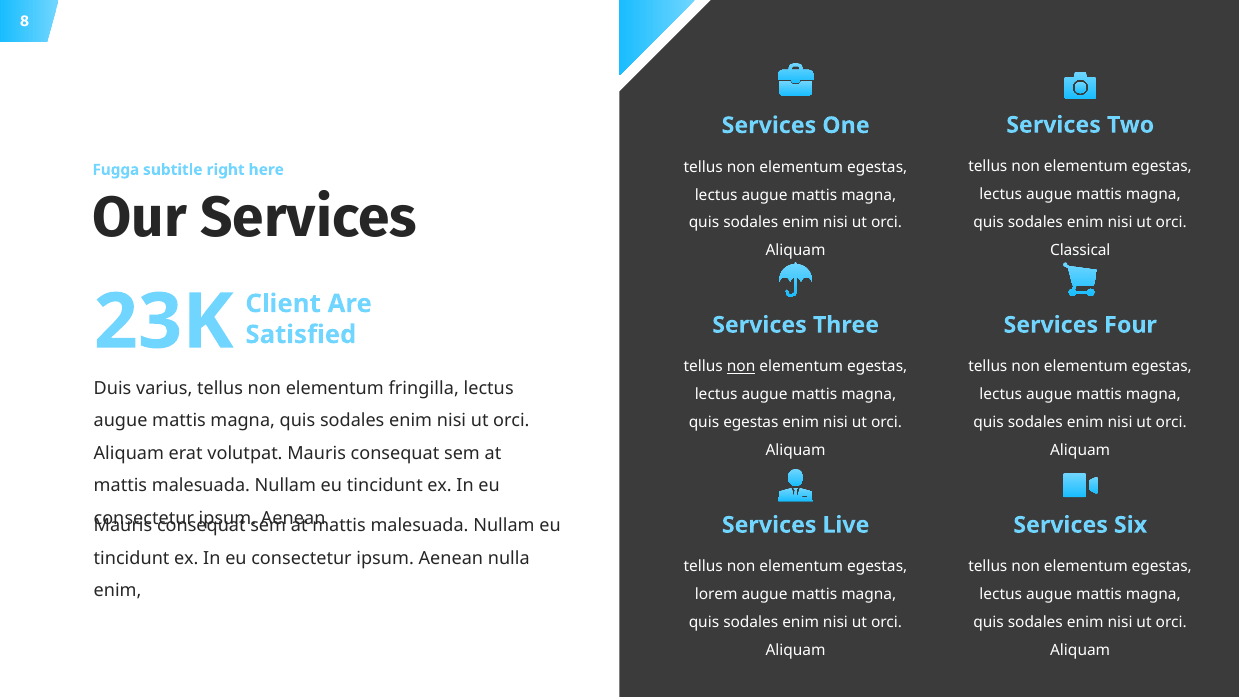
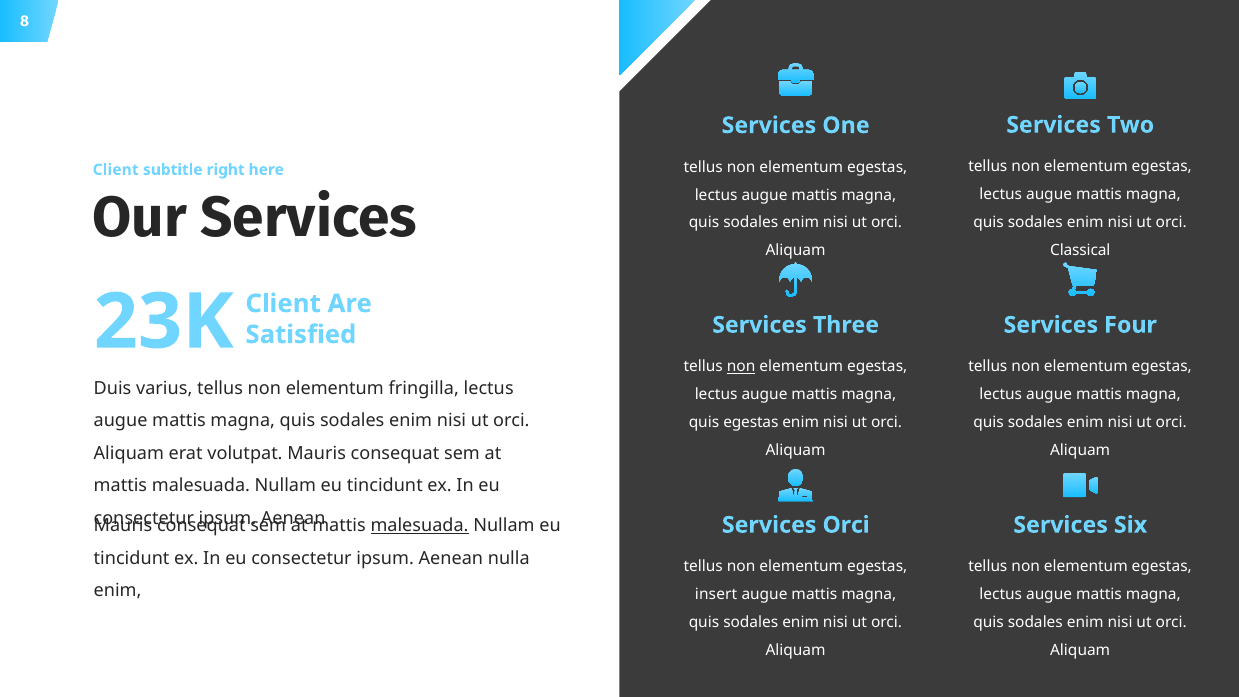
Fugga: Fugga -> Client (116, 170)
malesuada underline: none -> present (420, 526)
Services Live: Live -> Orci (846, 525)
lorem: lorem -> insert (716, 594)
